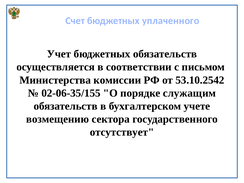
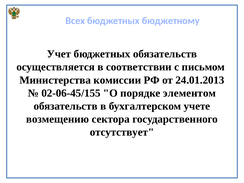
Счет: Счет -> Всех (75, 21)
уплаченного: уплаченного -> бюджетному (171, 21)
53.10.2542: 53.10.2542 -> 24.01.2013 (200, 80)
02-06-35/155: 02-06-35/155 -> 02-06-45/155 (71, 93)
служащим: служащим -> элементом (189, 93)
